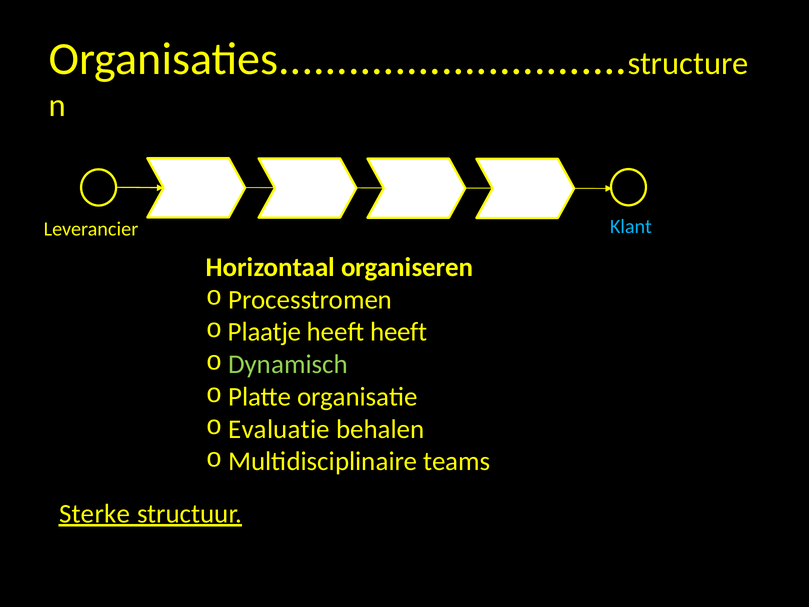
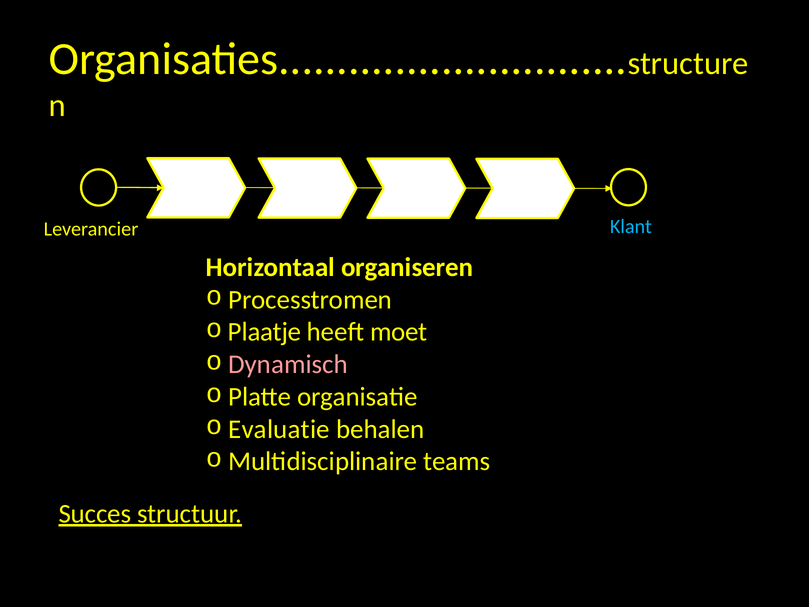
heeft heeft: heeft -> moet (399, 332)
Dynamisch colour: light green -> pink (288, 364)
Sterke: Sterke -> Succes (95, 514)
